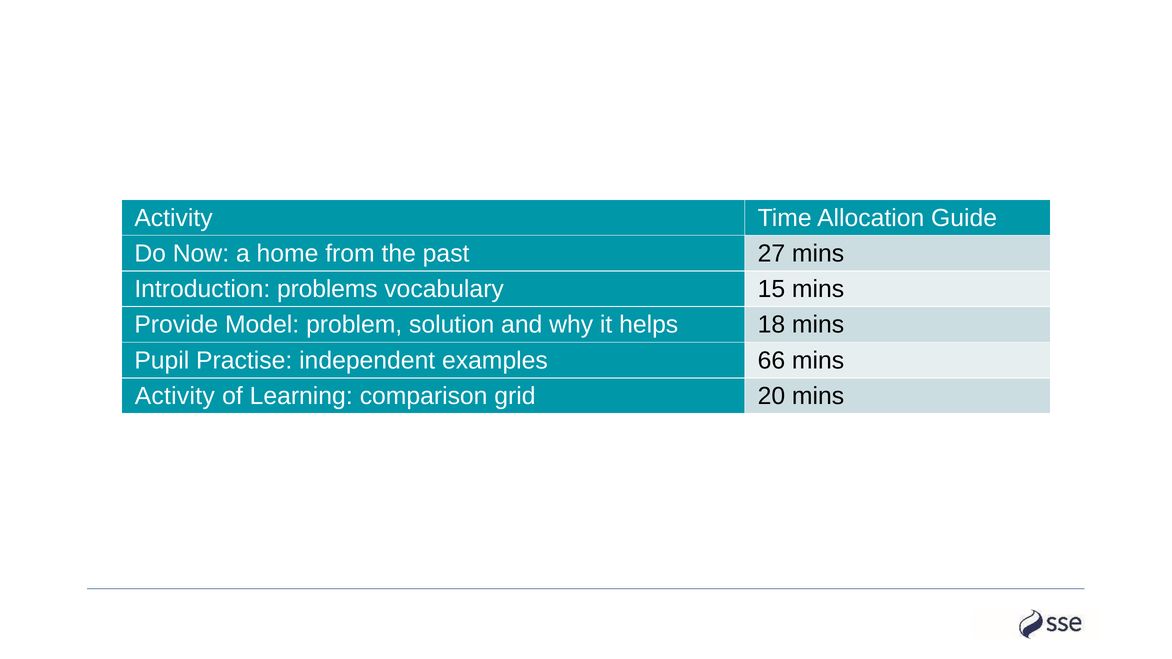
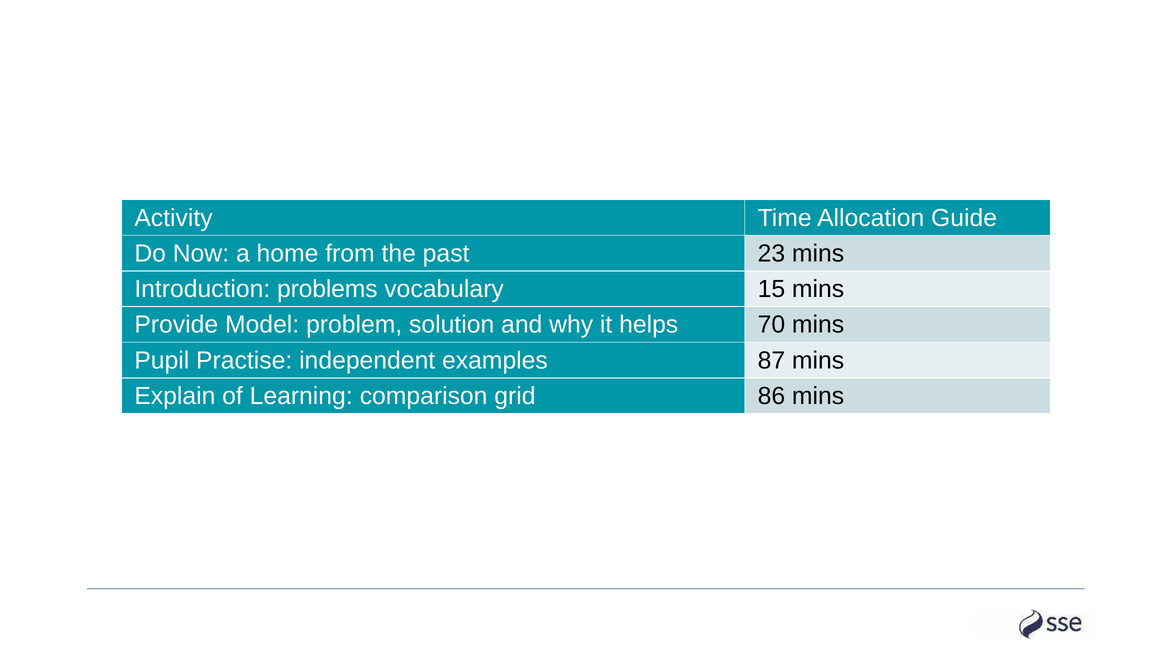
27: 27 -> 23 (771, 254)
18: 18 -> 70 (771, 325)
66: 66 -> 87 (771, 361)
Activity: Activity -> Explain (175, 396)
20: 20 -> 86 (771, 396)
